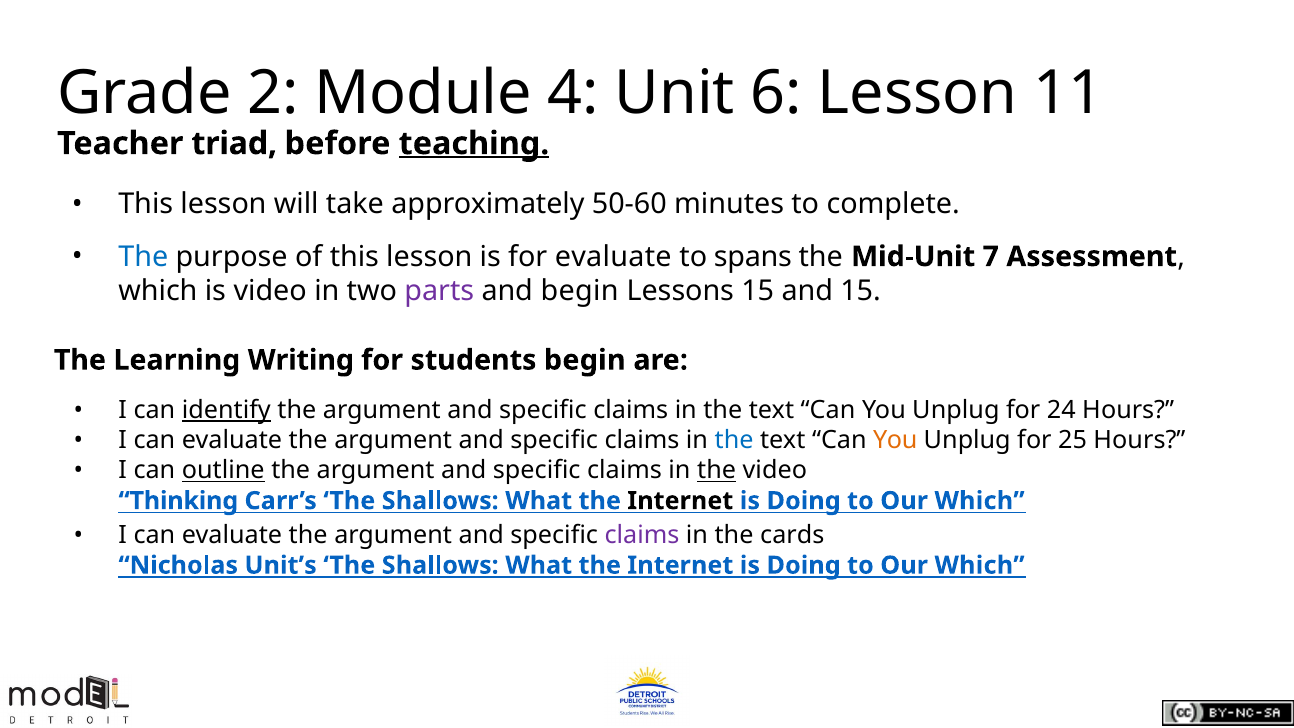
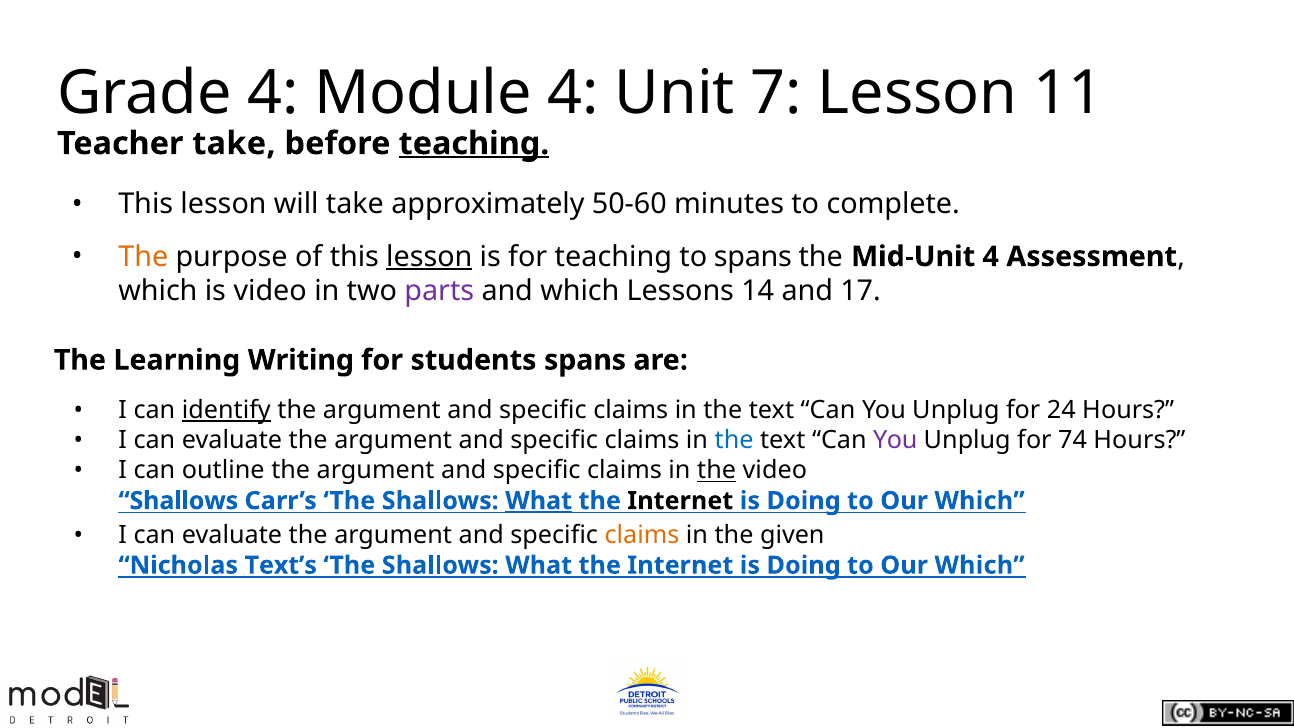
Grade 2: 2 -> 4 (273, 93)
6: 6 -> 7 (776, 93)
Teacher triad: triad -> take (234, 143)
The colour: blue -> orange (143, 257)
lesson underline: none -> present (429, 257)
for evaluate: evaluate -> teaching (613, 257)
Mid-Unit 7: 7 -> 4 (991, 257)
and begin: begin -> which (580, 291)
Lessons 15: 15 -> 14 (758, 291)
and 15: 15 -> 17 (861, 291)
students begin: begin -> spans (585, 360)
You colour: orange -> purple (895, 440)
25: 25 -> 74 (1073, 440)
outline underline: present -> none (223, 471)
Thinking: Thinking -> Shallows (178, 501)
What underline: none -> present (539, 501)
claims colour: purple -> orange (642, 535)
cards: cards -> given (792, 535)
Unit’s: Unit’s -> Text’s (281, 565)
